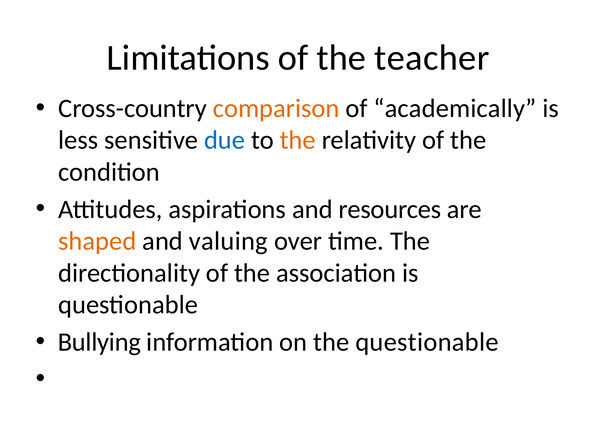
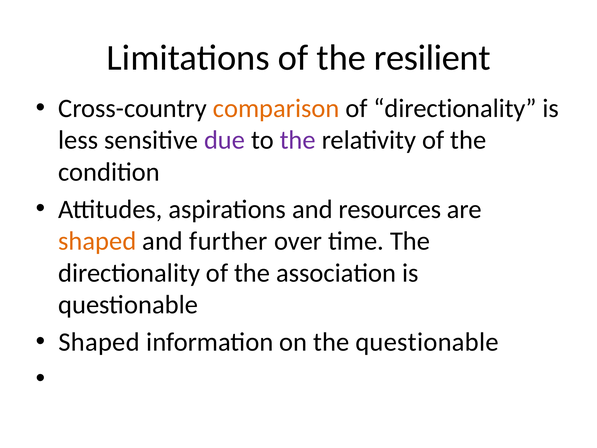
teacher: teacher -> resilient (432, 58)
of academically: academically -> directionality (455, 108)
due colour: blue -> purple (225, 140)
the colour: orange -> purple (298, 140)
valuing: valuing -> further (228, 241)
Bullying: Bullying -> Shaped (99, 342)
